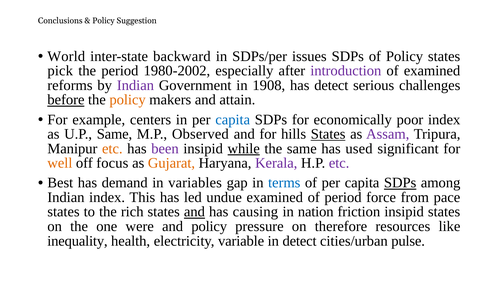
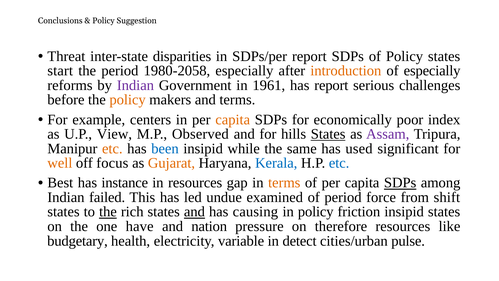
World: World -> Threat (66, 56)
backward: backward -> disparities (182, 56)
SDPs/per issues: issues -> report (309, 56)
pick: pick -> start (60, 71)
1980-2002: 1980-2002 -> 1980-2058 (177, 71)
introduction colour: purple -> orange (346, 71)
of examined: examined -> especially (432, 71)
1908: 1908 -> 1961 (269, 85)
has detect: detect -> report (331, 85)
before underline: present -> none (66, 100)
and attain: attain -> terms (237, 100)
capita colour: blue -> orange (233, 119)
U.P Same: Same -> View (114, 134)
been colour: purple -> blue (165, 148)
while underline: present -> none (244, 148)
Kerala colour: purple -> blue (276, 163)
etc colour: purple -> blue (339, 163)
demand: demand -> instance (125, 183)
in variables: variables -> resources (195, 183)
terms colour: blue -> orange (284, 183)
Indian index: index -> failed (107, 197)
pace: pace -> shift (447, 197)
the underline: none -> present (108, 212)
in nation: nation -> policy (316, 212)
were: were -> have (140, 226)
and policy: policy -> nation (209, 226)
inequality: inequality -> budgetary (77, 241)
